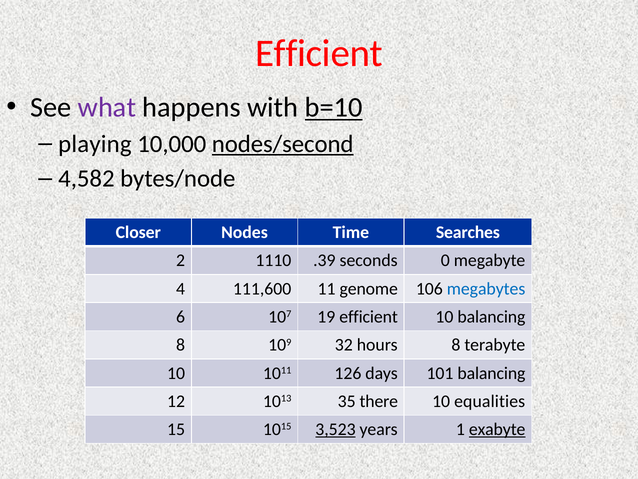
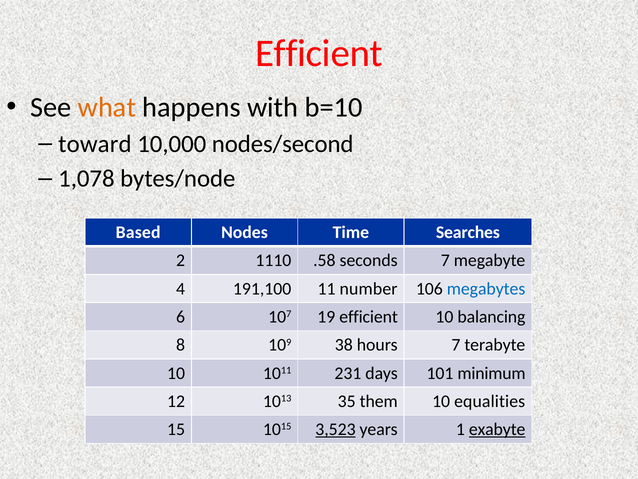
what colour: purple -> orange (107, 107)
b=10 underline: present -> none (334, 107)
playing: playing -> toward (95, 144)
nodes/second underline: present -> none (283, 144)
4,582: 4,582 -> 1,078 (86, 179)
Closer: Closer -> Based (138, 232)
.39: .39 -> .58 (324, 260)
seconds 0: 0 -> 7 (445, 260)
111,600: 111,600 -> 191,100 (262, 288)
genome: genome -> number (369, 288)
32: 32 -> 38 (344, 345)
hours 8: 8 -> 7 (456, 345)
126: 126 -> 231 (348, 373)
101 balancing: balancing -> minimum (491, 373)
there: there -> them (379, 401)
